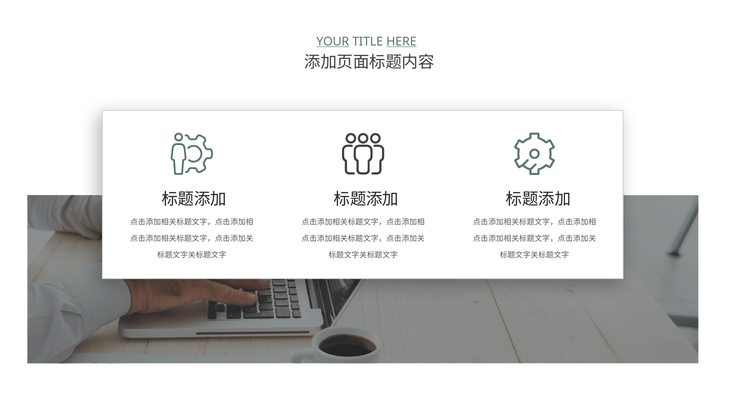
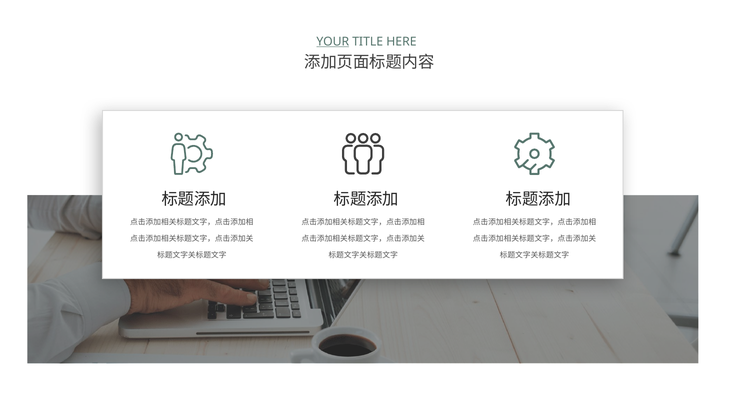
HERE underline: present -> none (401, 41)
